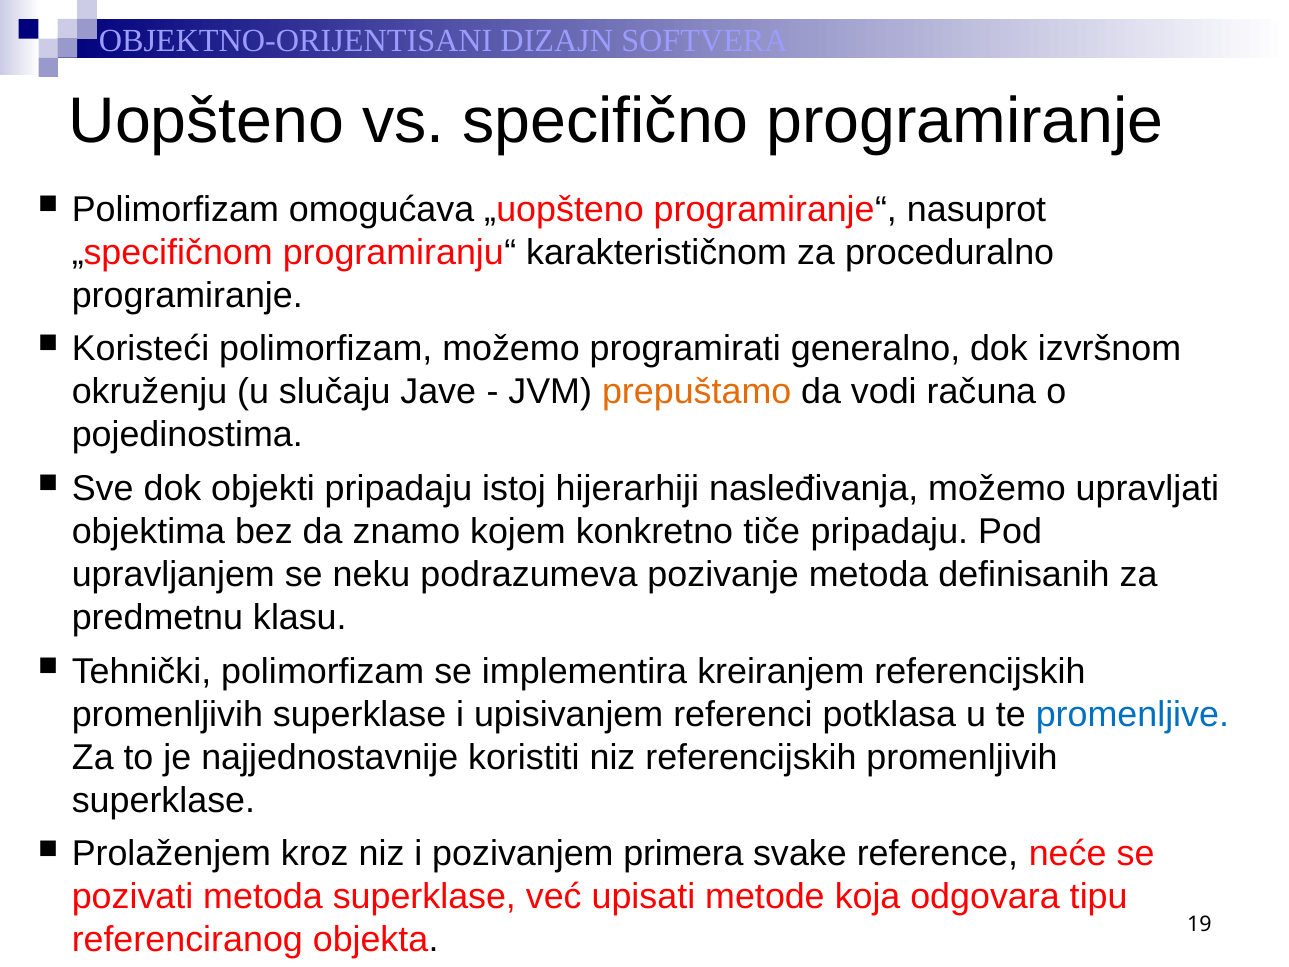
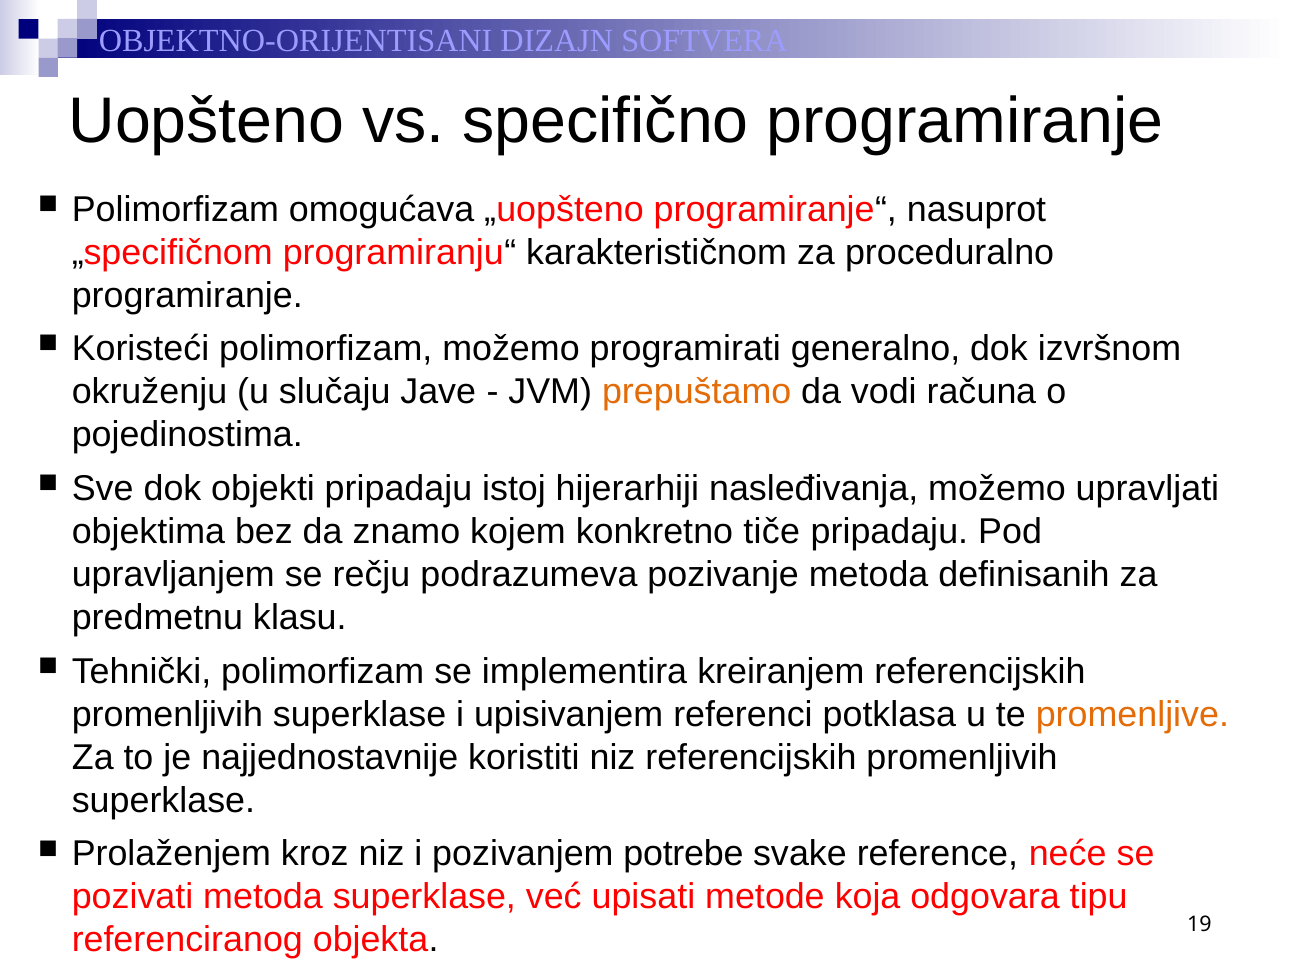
neku: neku -> rečju (371, 575)
promenljive colour: blue -> orange (1132, 714)
primera: primera -> potrebe (683, 854)
